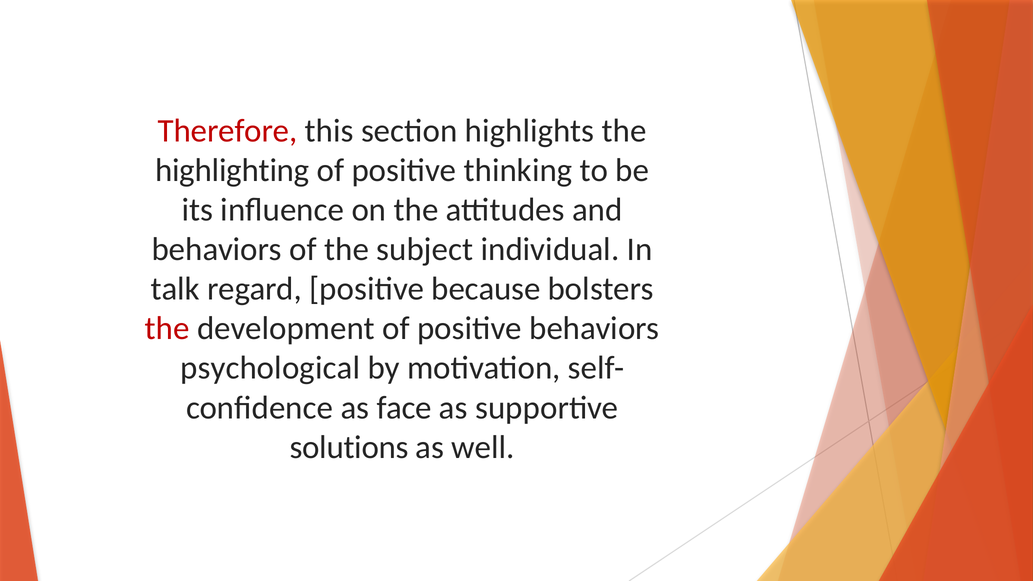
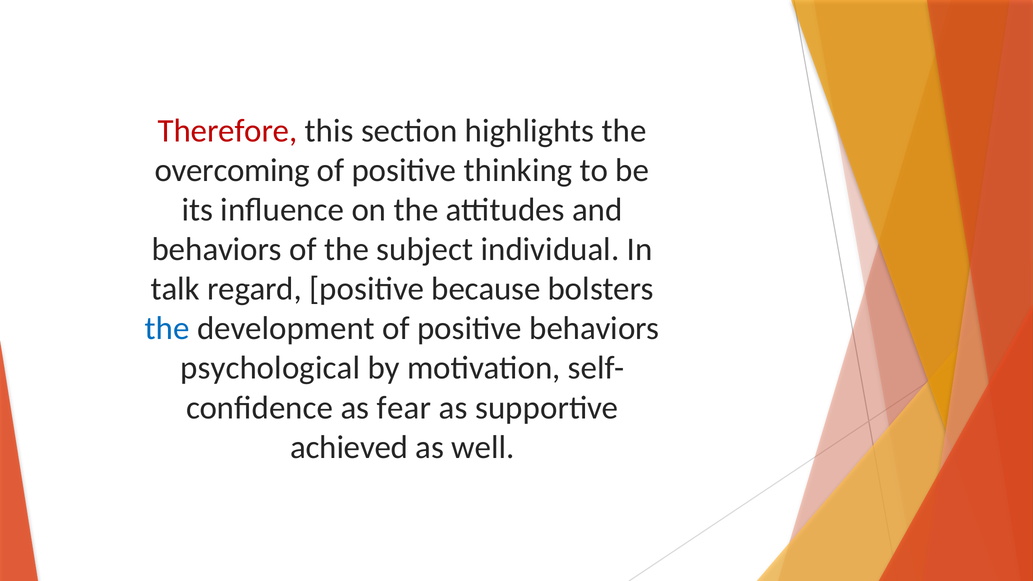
highlighting: highlighting -> overcoming (232, 170)
the colour: red -> blue (167, 329)
face: face -> fear (404, 408)
solutions: solutions -> achieved (349, 447)
